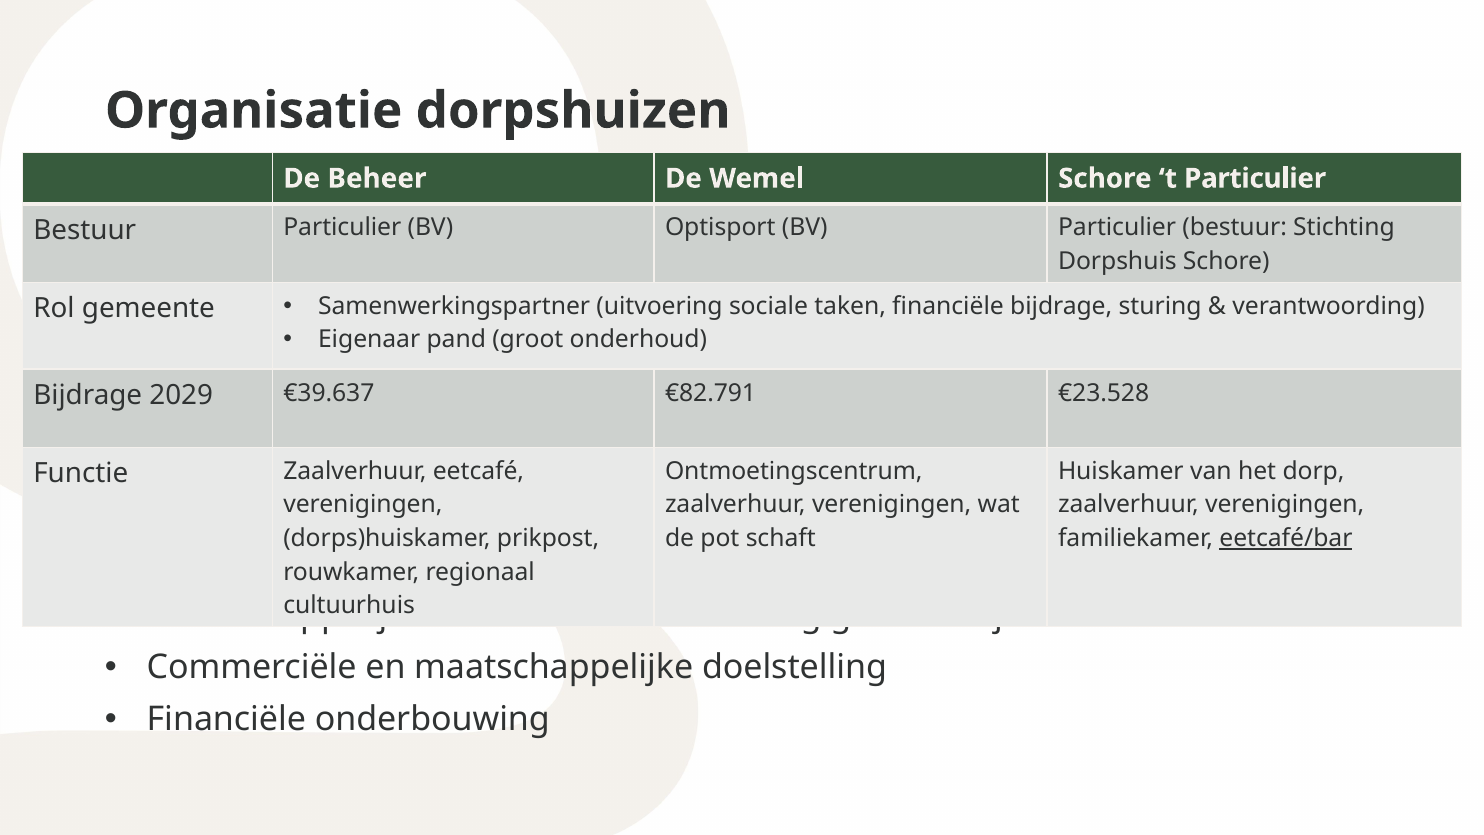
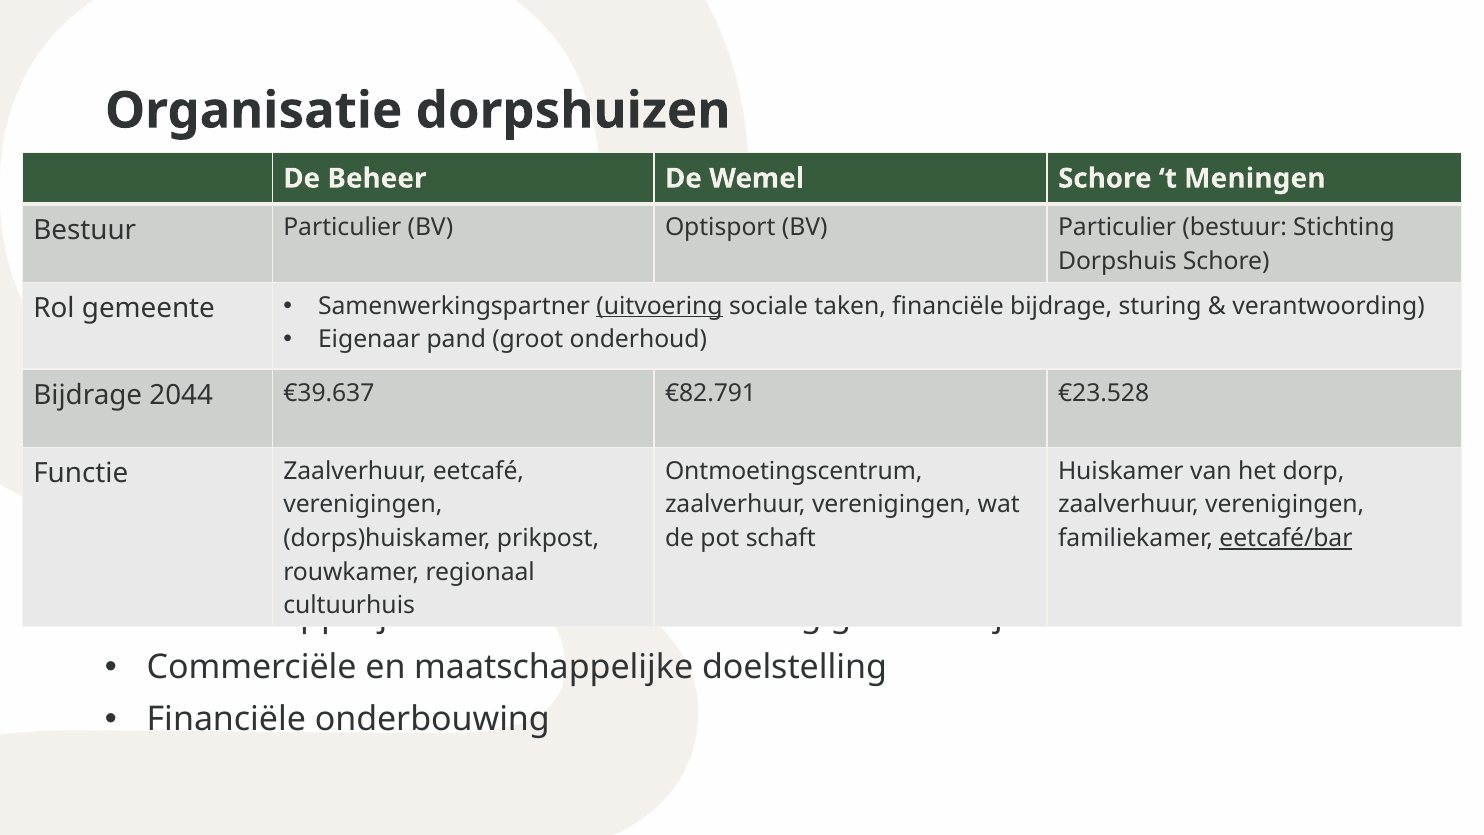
t Particulier: Particulier -> Meningen (1255, 178)
uitvoering underline: none -> present (659, 306)
2029: 2029 -> 2044 (181, 395)
